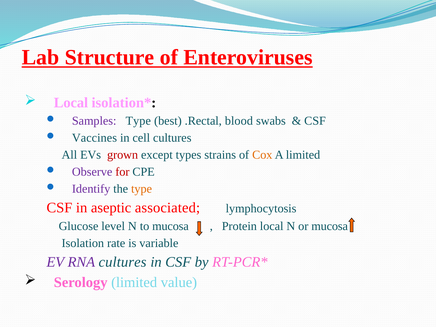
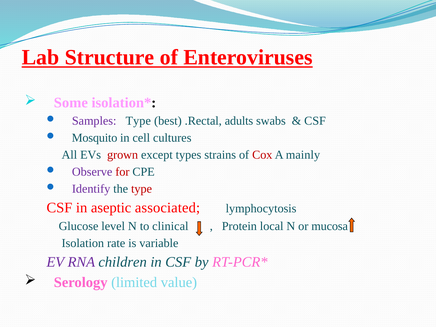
Local: Local -> Some (71, 103)
blood: blood -> adults (239, 121)
Vaccines: Vaccines -> Mosquito (95, 138)
Cox colour: orange -> red (262, 155)
A limited: limited -> mainly (303, 155)
type colour: orange -> red (142, 189)
to mucosa: mucosa -> clinical (170, 226)
RNA cultures: cultures -> children (123, 262)
